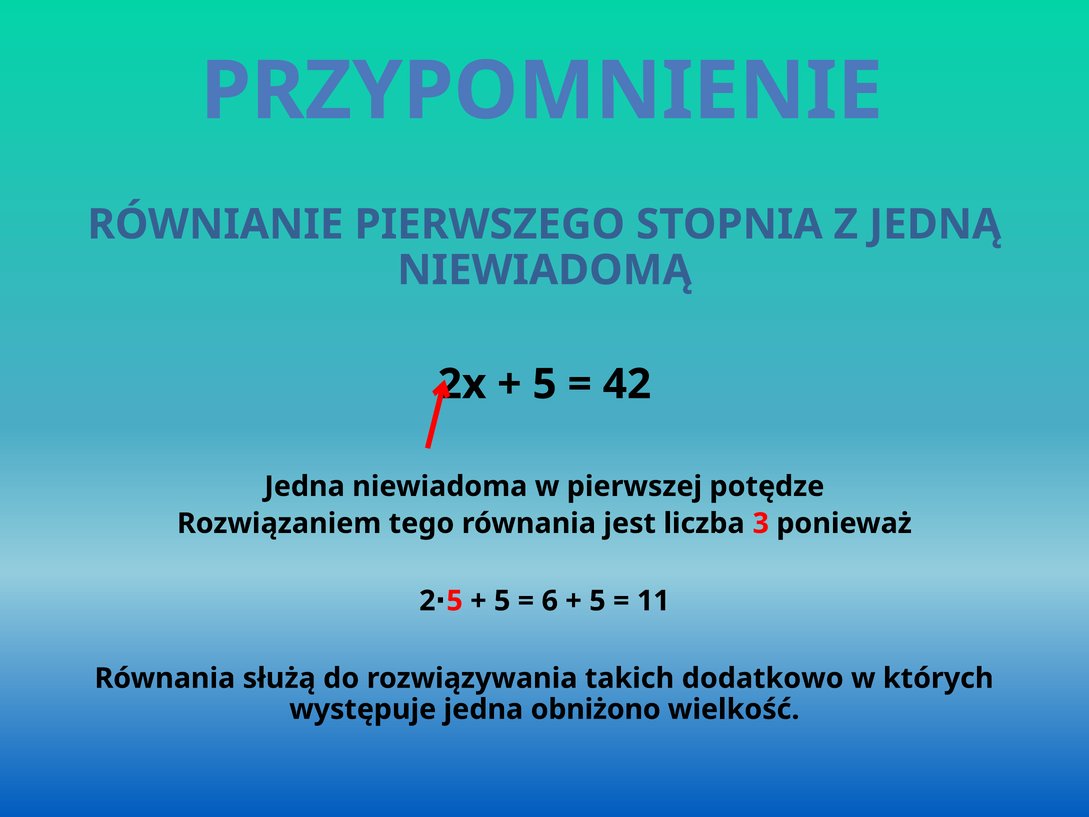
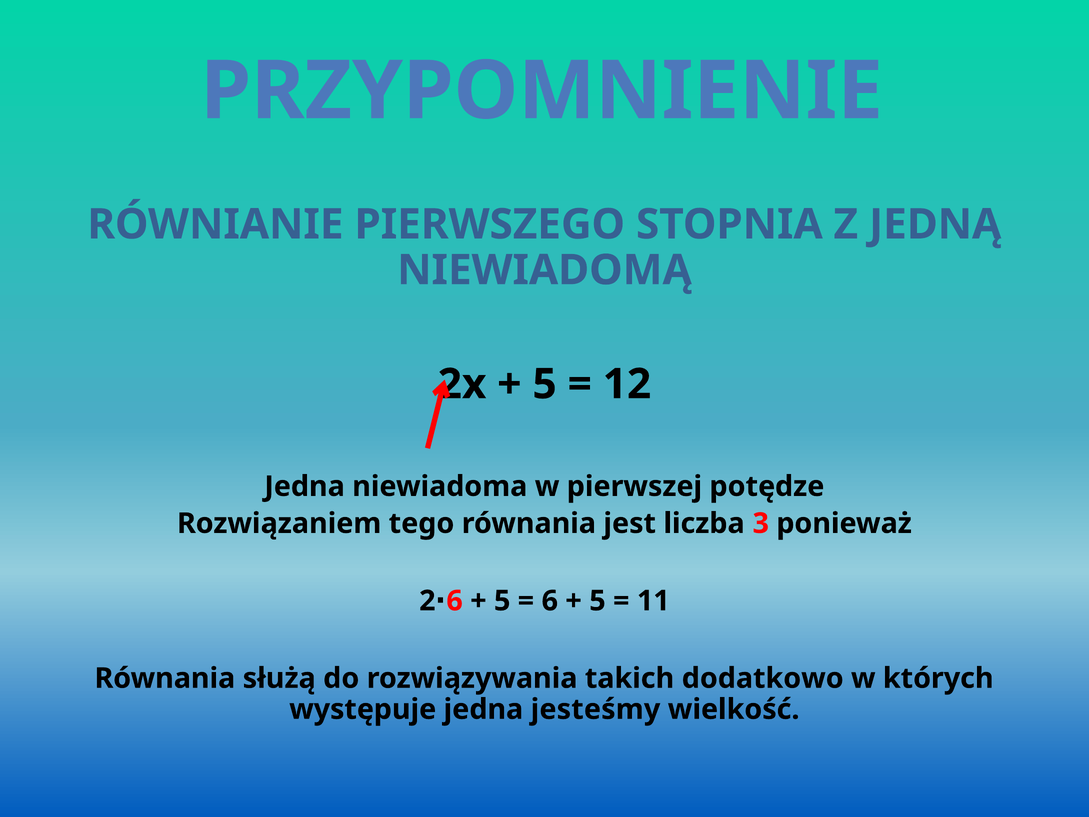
42: 42 -> 12 (627, 384)
5: 5 -> 6 (455, 601)
obniżono: obniżono -> jesteśmy (595, 709)
